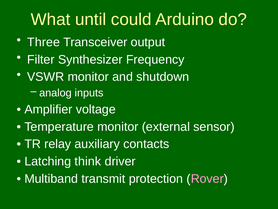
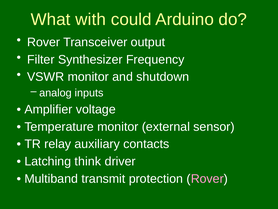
until: until -> with (91, 20)
Three: Three -> Rover (44, 42)
